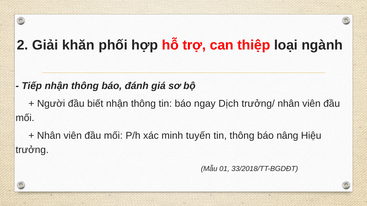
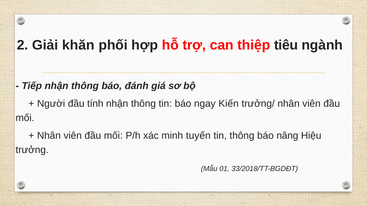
loại: loại -> tiêu (286, 45)
biết: biết -> tính (95, 104)
Dịch: Dịch -> Kiến (229, 104)
